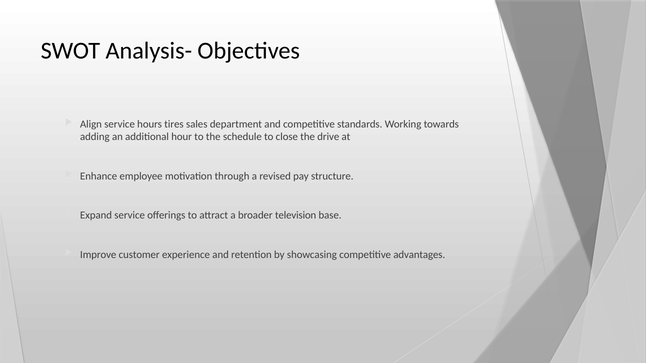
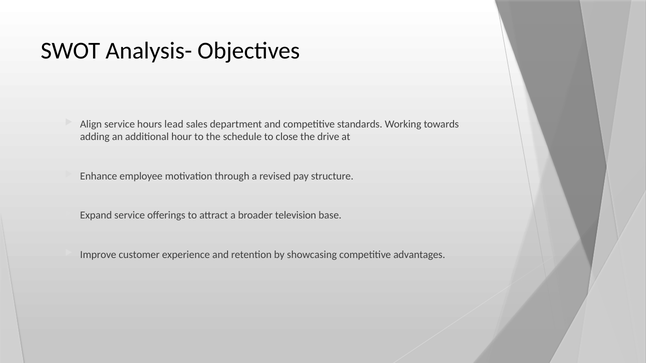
tires: tires -> lead (174, 124)
